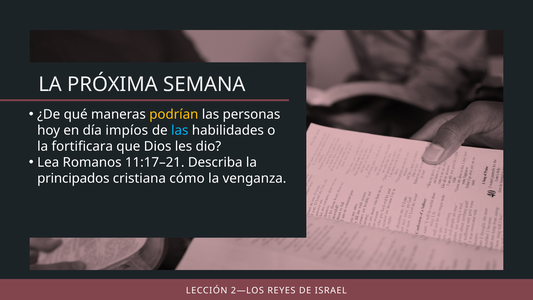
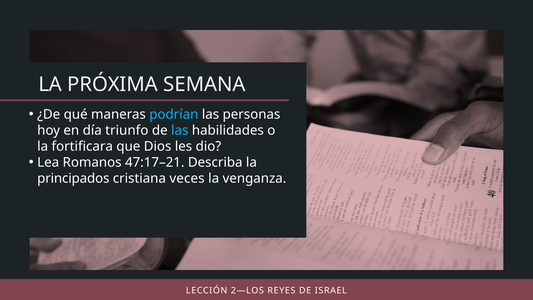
podrían colour: yellow -> light blue (174, 114)
impíos: impíos -> triunfo (127, 130)
11:17–21: 11:17–21 -> 47:17–21 (155, 162)
cómo: cómo -> veces (187, 178)
